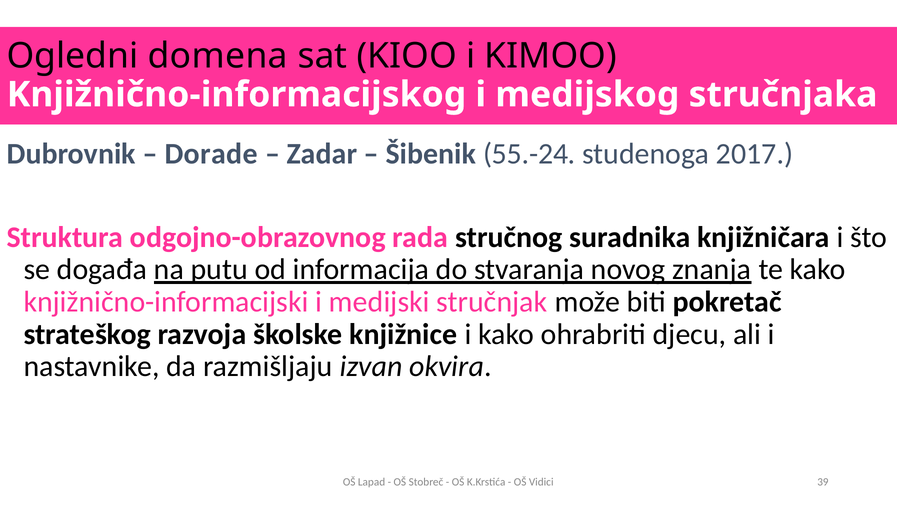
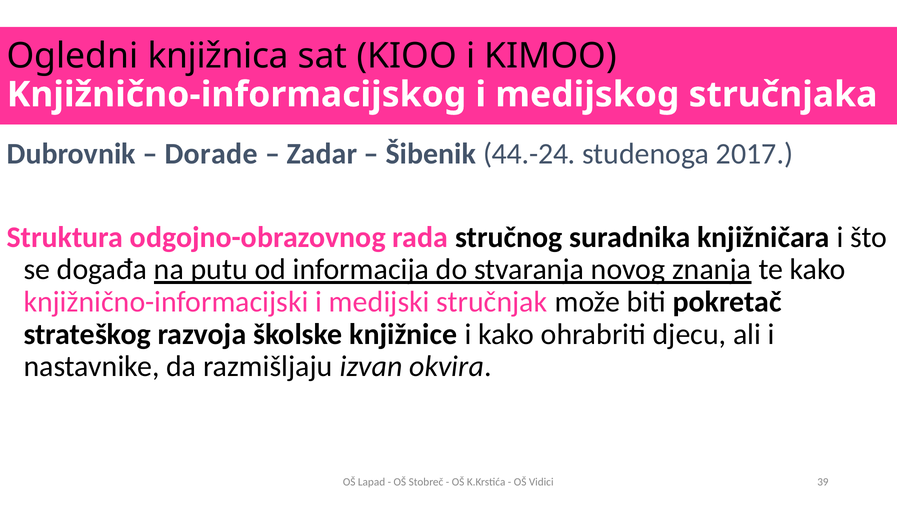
domena: domena -> knjižnica (218, 56)
55.-24: 55.-24 -> 44.-24 (529, 154)
